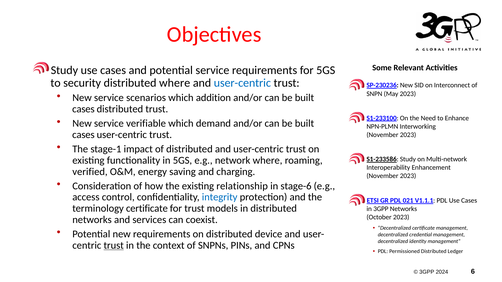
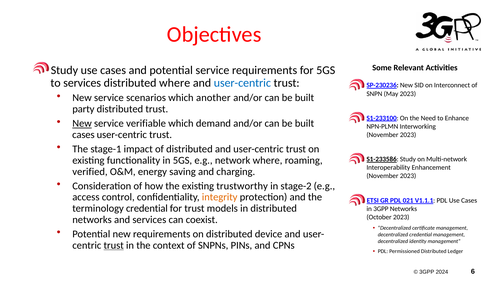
to security: security -> services (82, 83)
addition: addition -> another (213, 98)
cases: cases -> party (83, 109)
New underline: none -> present (82, 124)
relationship: relationship -> trustworthy (242, 186)
stage-6: stage-6 -> stage-2 (296, 186)
integrity colour: blue -> orange (220, 197)
terminology certificate: certificate -> credential (147, 209)
